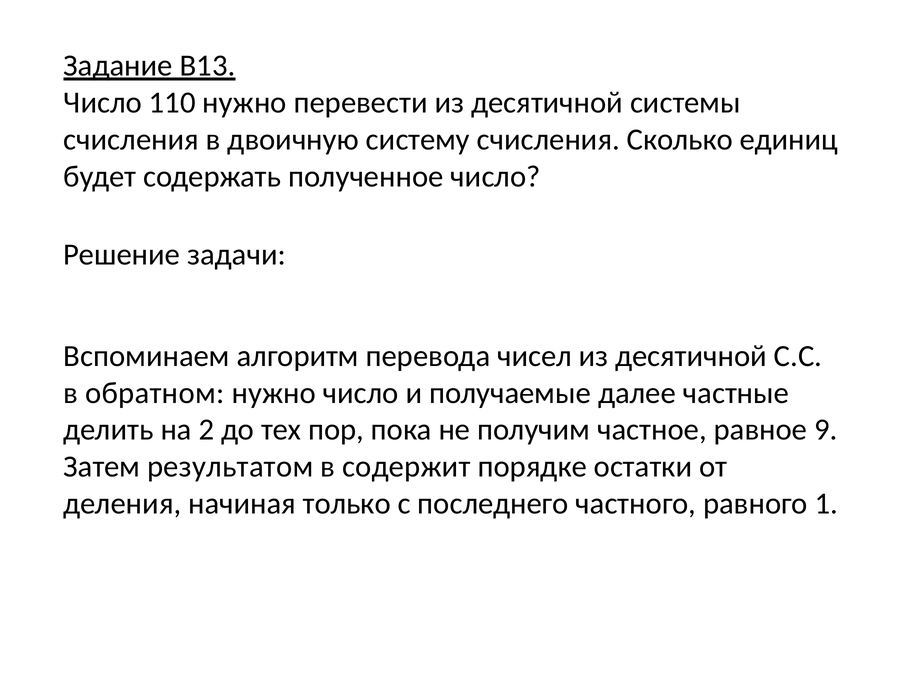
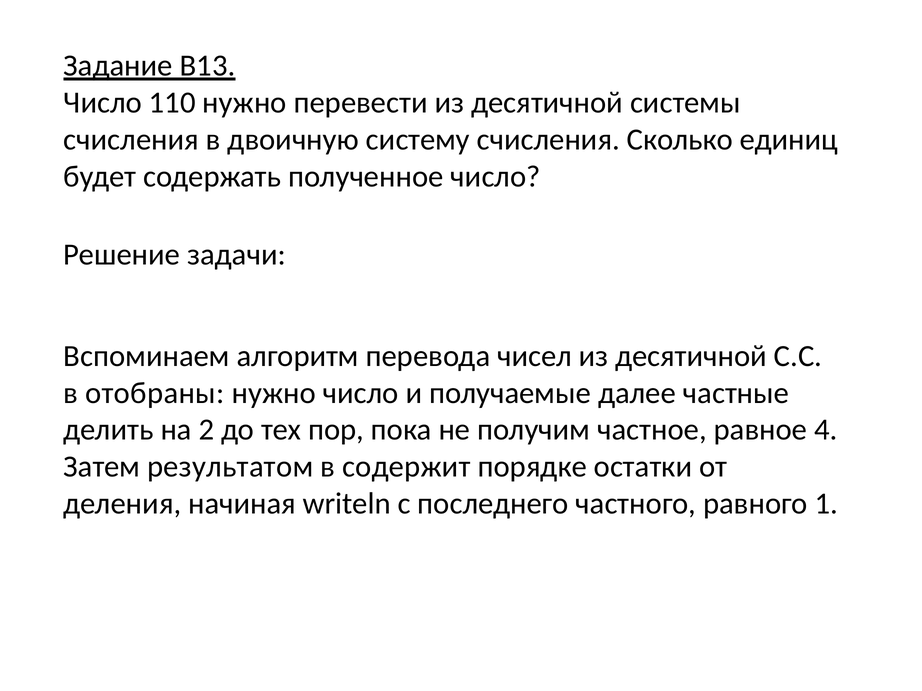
обратном: обратном -> отобраны (155, 393)
9: 9 -> 4 (826, 430)
только: только -> writeln (347, 504)
